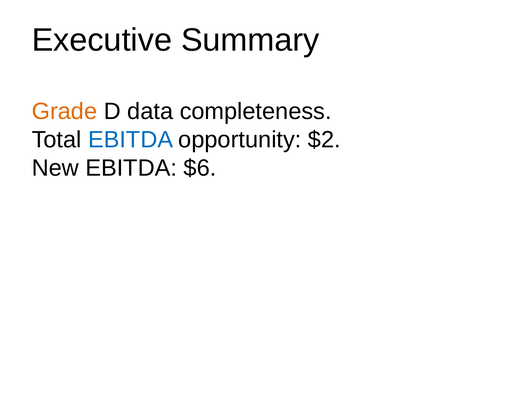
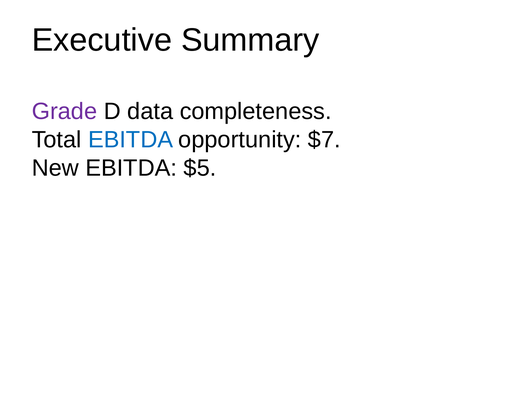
Grade colour: orange -> purple (64, 111)
$2: $2 -> $7 (324, 139)
$6: $6 -> $5 (200, 168)
